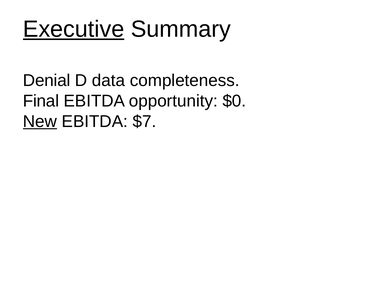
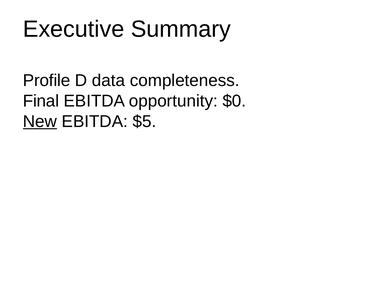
Executive underline: present -> none (74, 29)
Denial: Denial -> Profile (47, 80)
$7: $7 -> $5 (144, 121)
